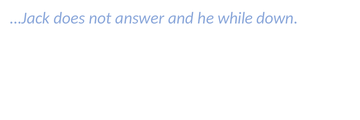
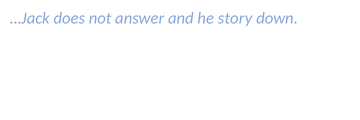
while: while -> story (235, 18)
